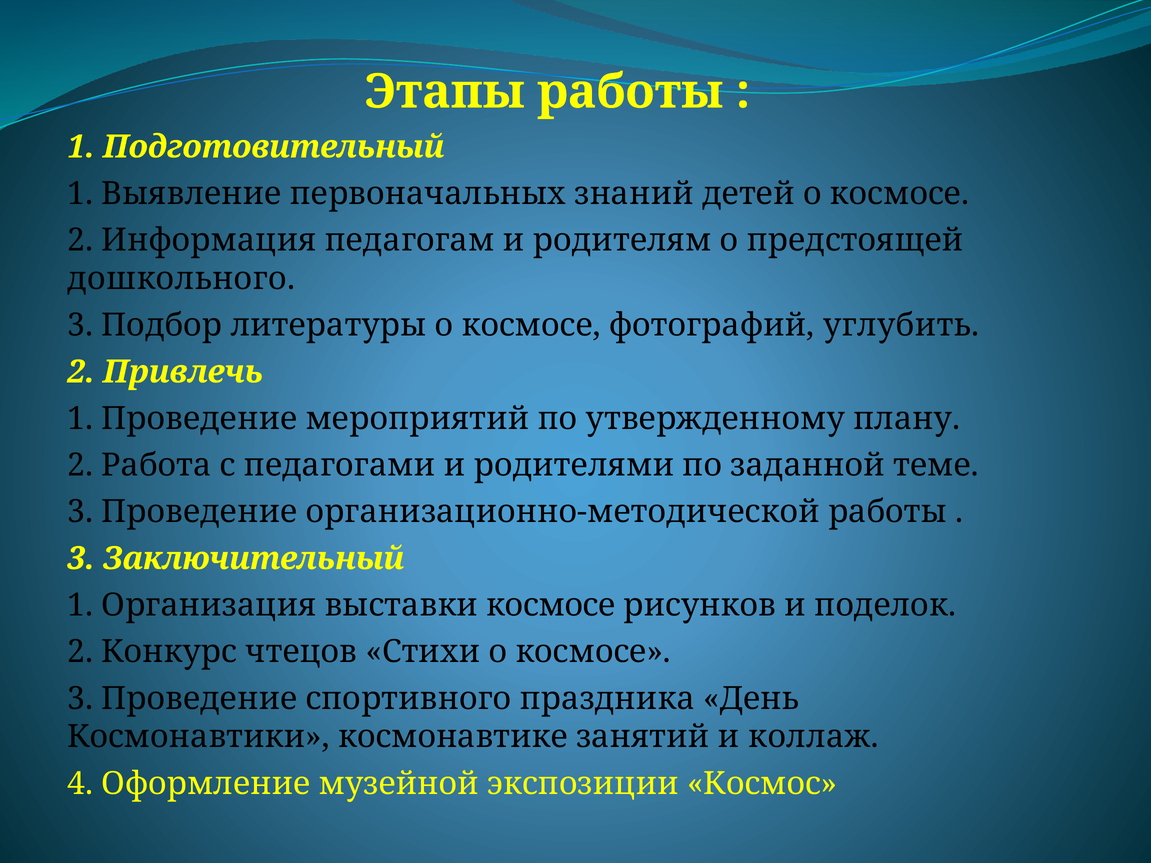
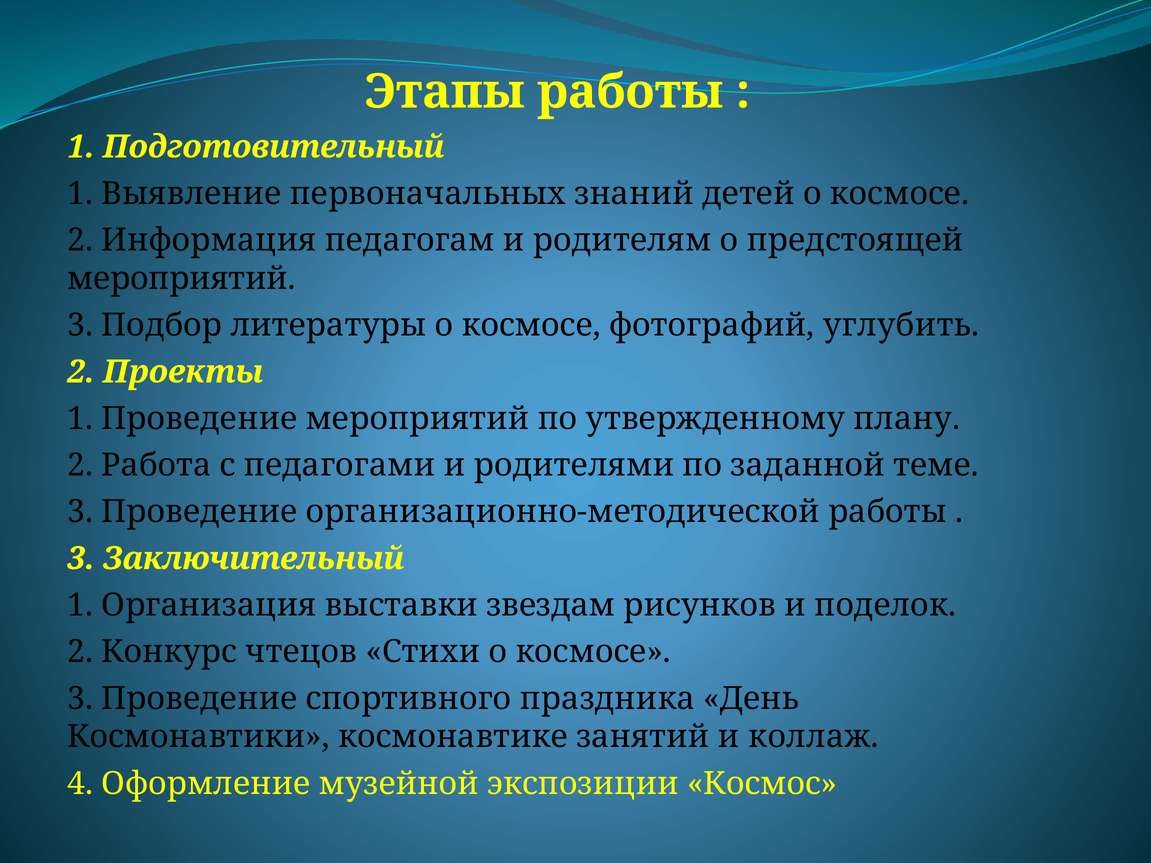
дошкольного: дошкольного -> мероприятий (181, 279)
Привлечь: Привлечь -> Проекты (183, 372)
выставки космосе: космосе -> звездам (551, 605)
